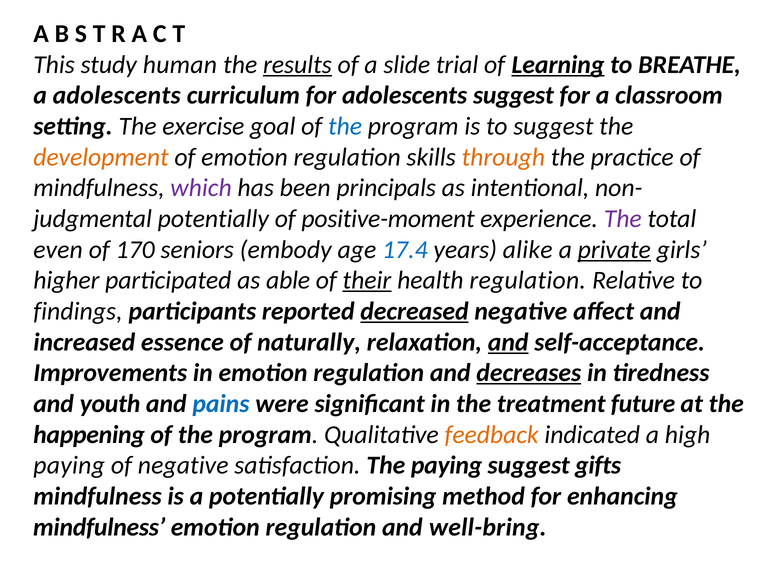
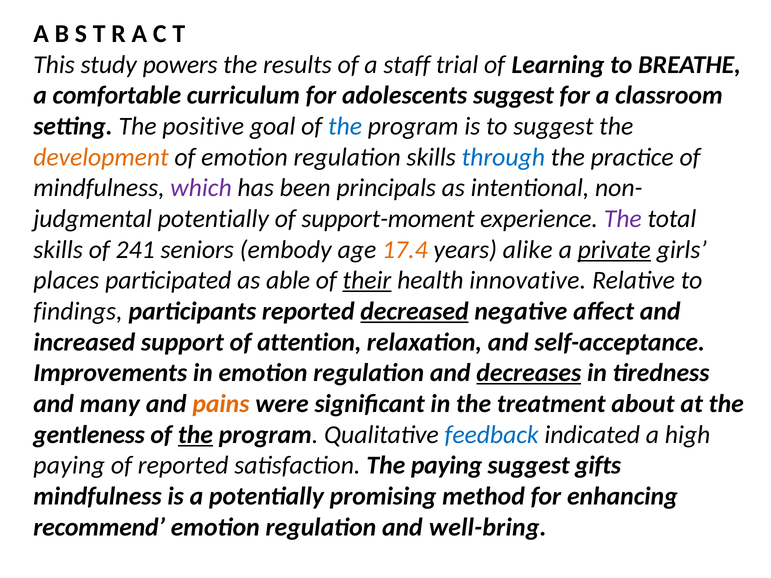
human: human -> powers (180, 65)
results underline: present -> none (297, 65)
slide: slide -> staff (407, 65)
Learning underline: present -> none (558, 65)
a adolescents: adolescents -> comfortable (117, 96)
exercise: exercise -> positive (203, 126)
through colour: orange -> blue (503, 157)
positive-moment: positive-moment -> support-moment (388, 219)
even: even -> skills (58, 250)
170: 170 -> 241 (135, 250)
17.4 colour: blue -> orange (405, 250)
higher: higher -> places (66, 281)
health regulation: regulation -> innovative (528, 281)
essence: essence -> support (182, 342)
naturally: naturally -> attention (309, 342)
and underline: present -> none (508, 342)
youth: youth -> many (110, 404)
pains colour: blue -> orange (221, 404)
future: future -> about (643, 404)
happening: happening -> gentleness (89, 435)
the underline: none -> present (195, 435)
feedback colour: orange -> blue (492, 435)
of negative: negative -> reported (183, 466)
mindfulness: mindfulness -> recommend (99, 527)
